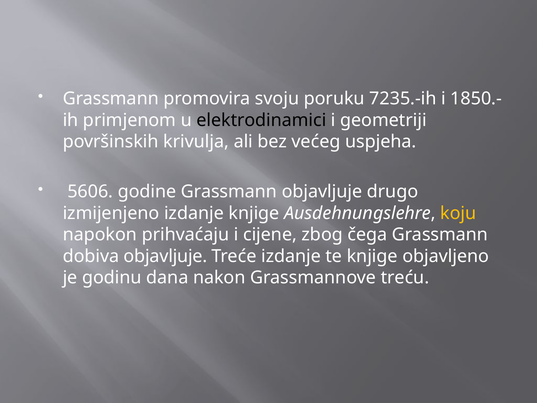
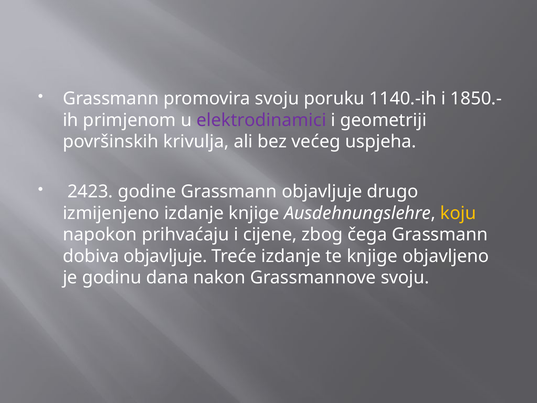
7235.-ih: 7235.-ih -> 1140.-ih (403, 99)
elektrodinamici colour: black -> purple (261, 120)
5606: 5606 -> 2423 (90, 192)
Grassmannove treću: treću -> svoju (405, 278)
